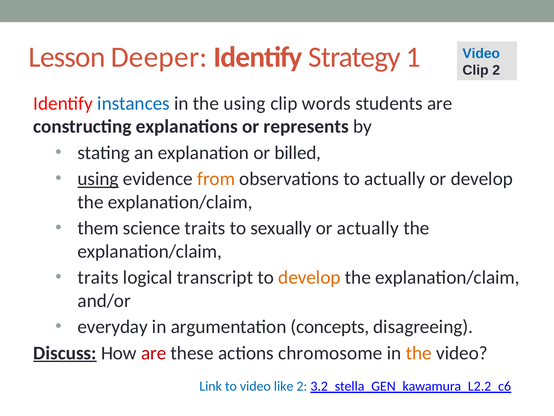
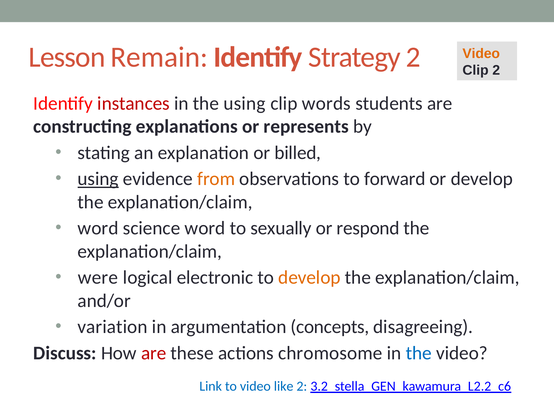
Deeper: Deeper -> Remain (159, 57)
Strategy 1: 1 -> 2 (413, 57)
Video colour: blue -> orange (481, 54)
instances colour: blue -> red (134, 103)
to actually: actually -> forward (395, 179)
them: them -> word (98, 228)
science traits: traits -> word (205, 228)
or actually: actually -> respond (368, 228)
traits: traits -> were (98, 277)
transcript: transcript -> electronic (215, 277)
everyday: everyday -> variation (113, 326)
Discuss underline: present -> none (65, 353)
the colour: orange -> blue (419, 353)
